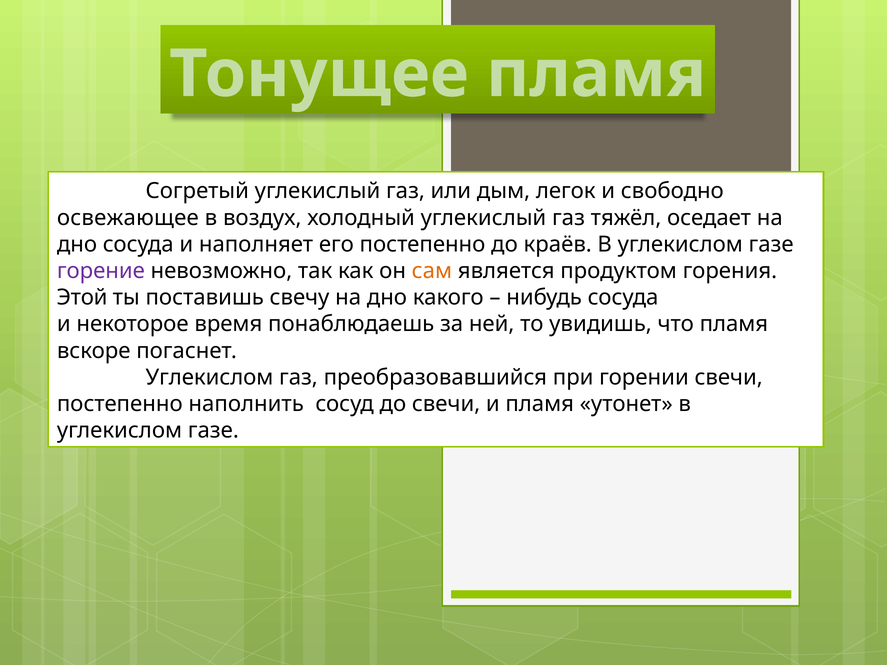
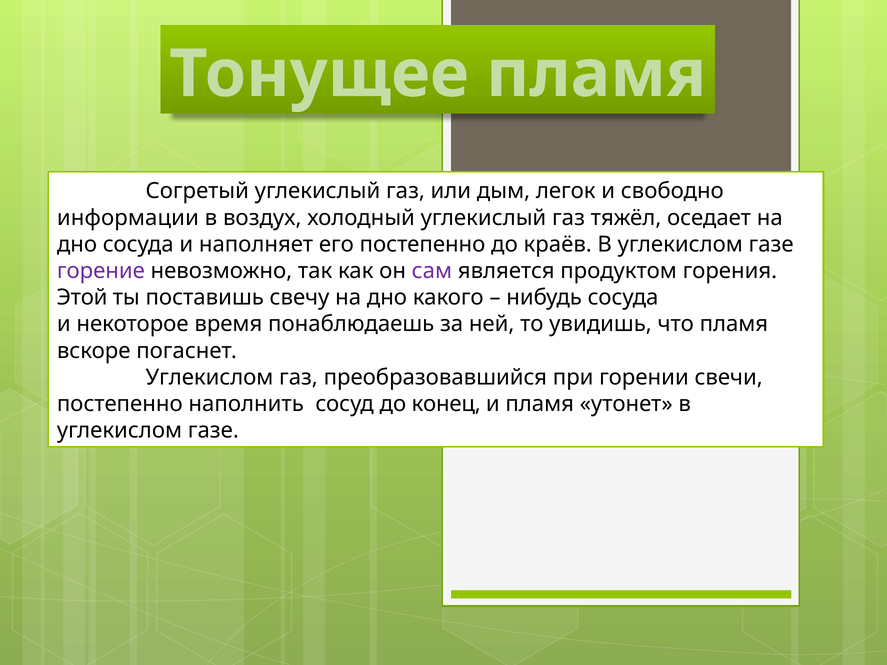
освежающее: освежающее -> информации (128, 218)
сам colour: orange -> purple (432, 271)
до свечи: свечи -> конец (446, 404)
